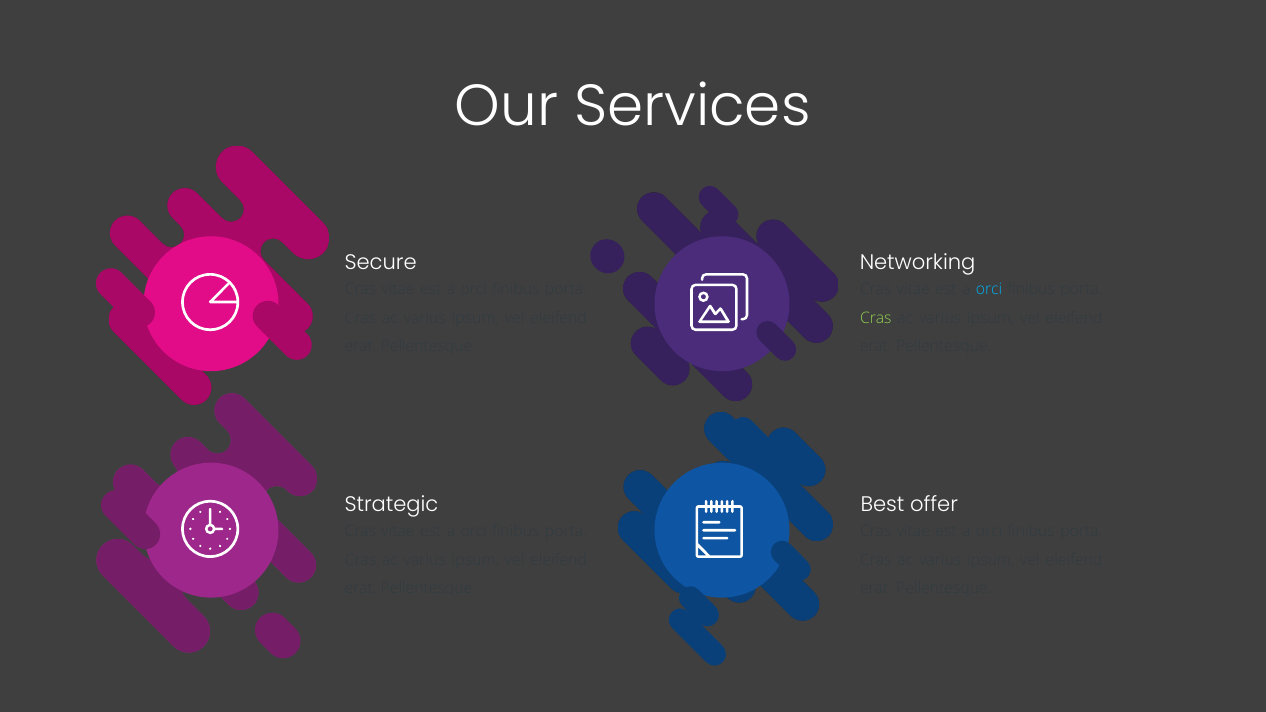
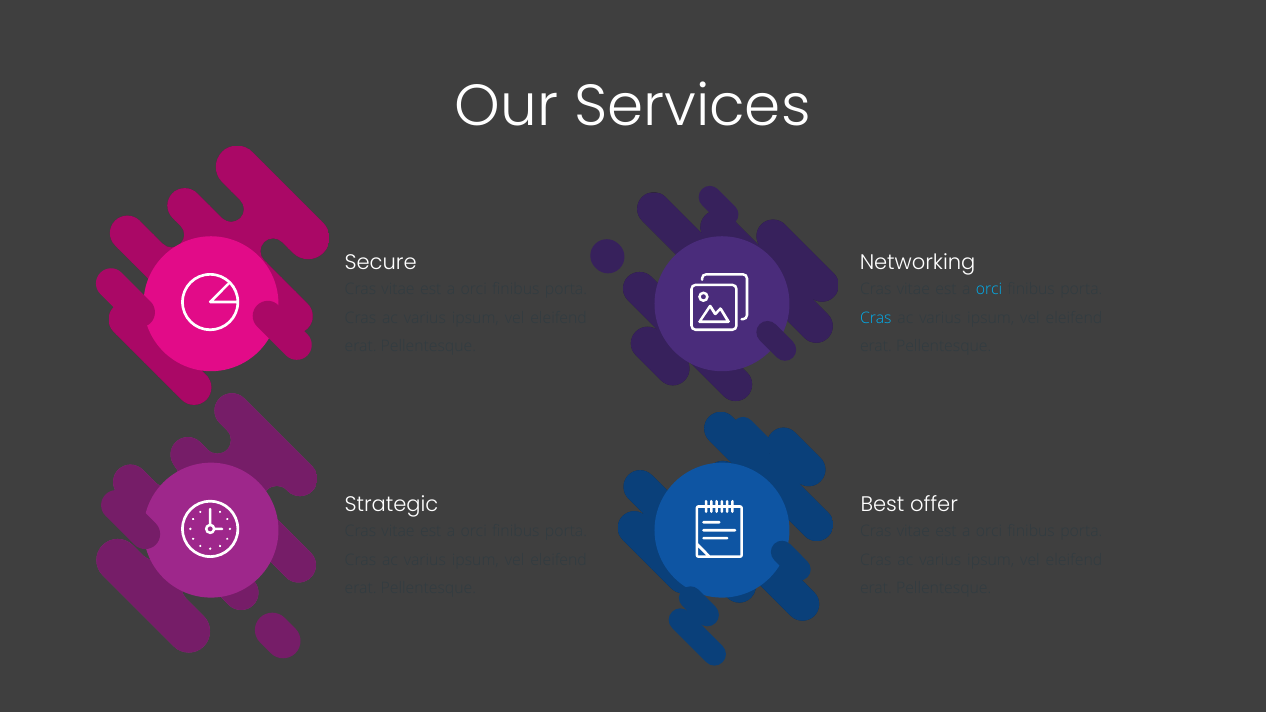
Cras colour: light green -> light blue (876, 318)
